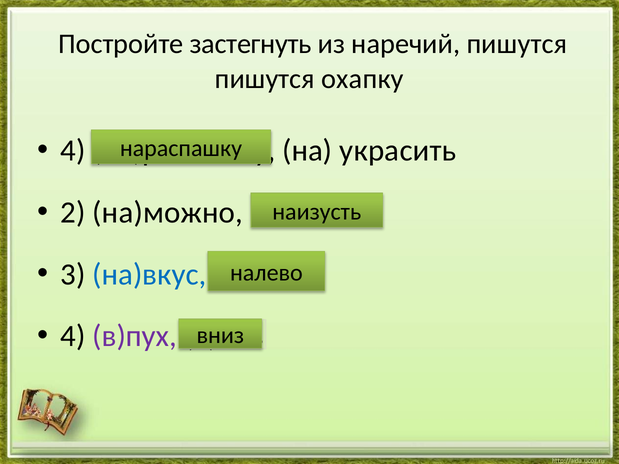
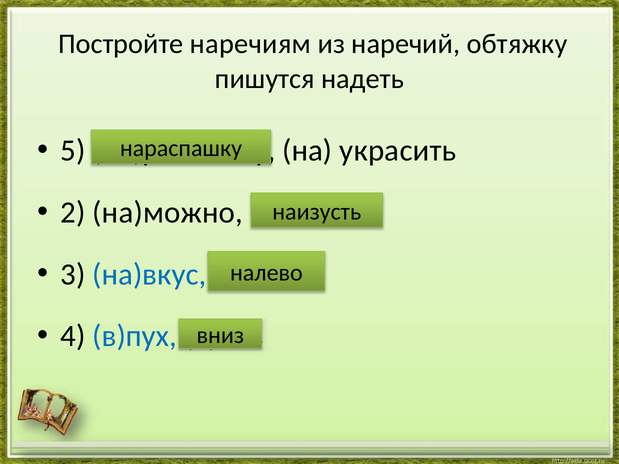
застегнуть: застегнуть -> наречиям (250, 44)
наречий пишутся: пишутся -> обтяжку (517, 44)
охапку: охапку -> надеть (362, 79)
4: 4 -> 5 (73, 151)
в)пух colour: purple -> blue (135, 336)
